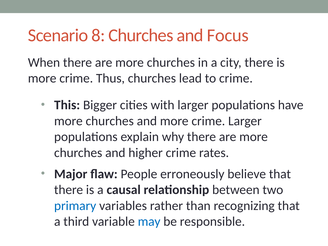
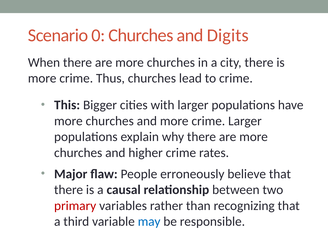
8: 8 -> 0 (98, 35)
Focus: Focus -> Digits (228, 35)
primary colour: blue -> red (75, 206)
